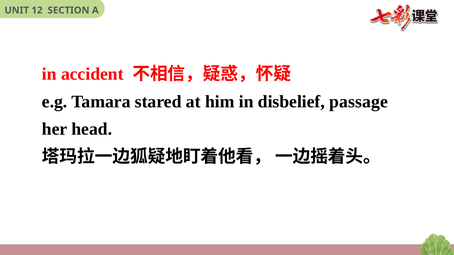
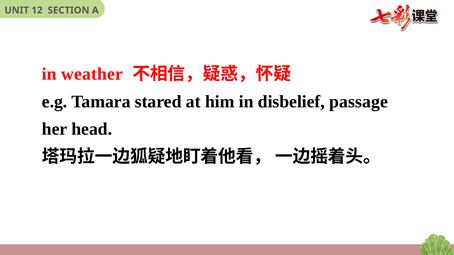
accident: accident -> weather (92, 74)
